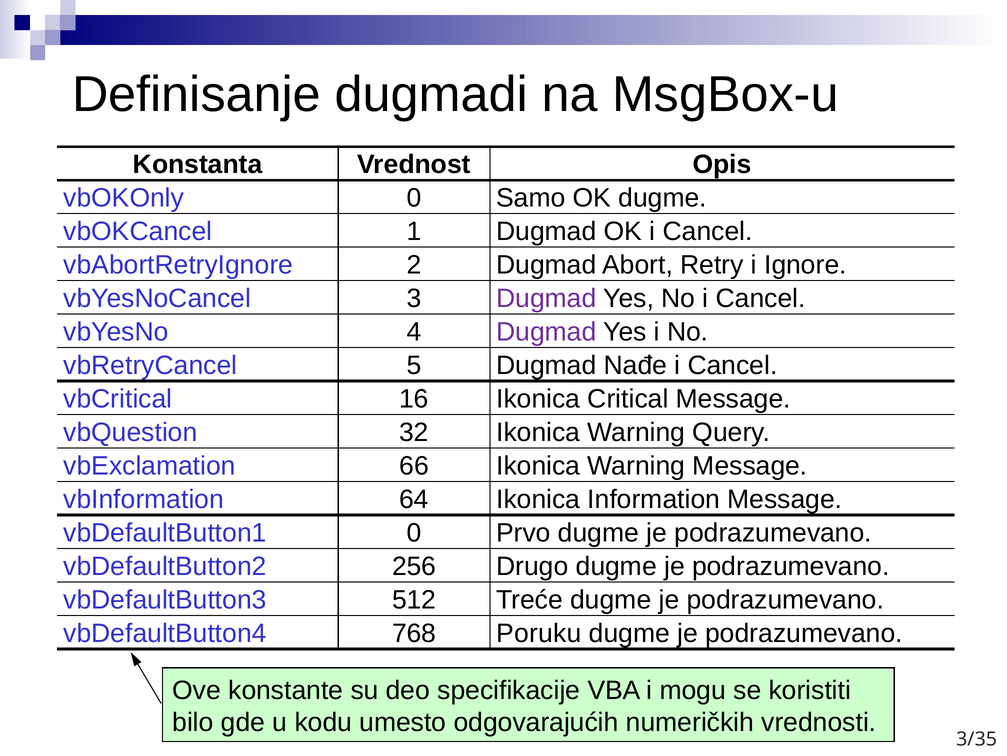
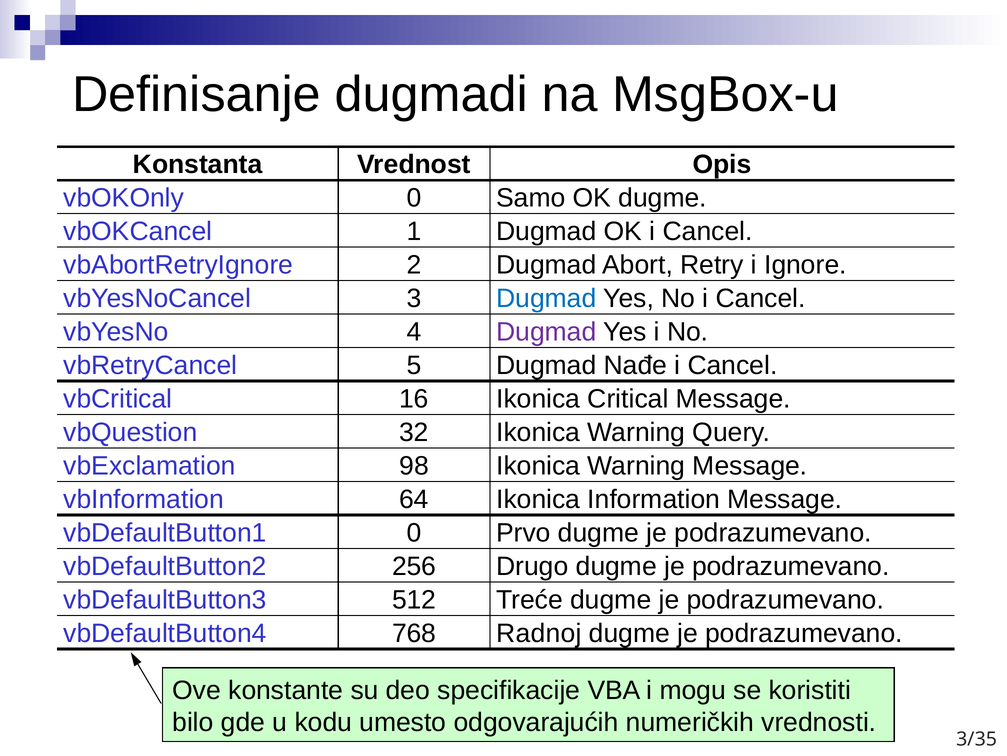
Dugmad colour: purple -> blue (546, 298)
66: 66 -> 98 (414, 466)
Poruku: Poruku -> Radnoj (539, 633)
